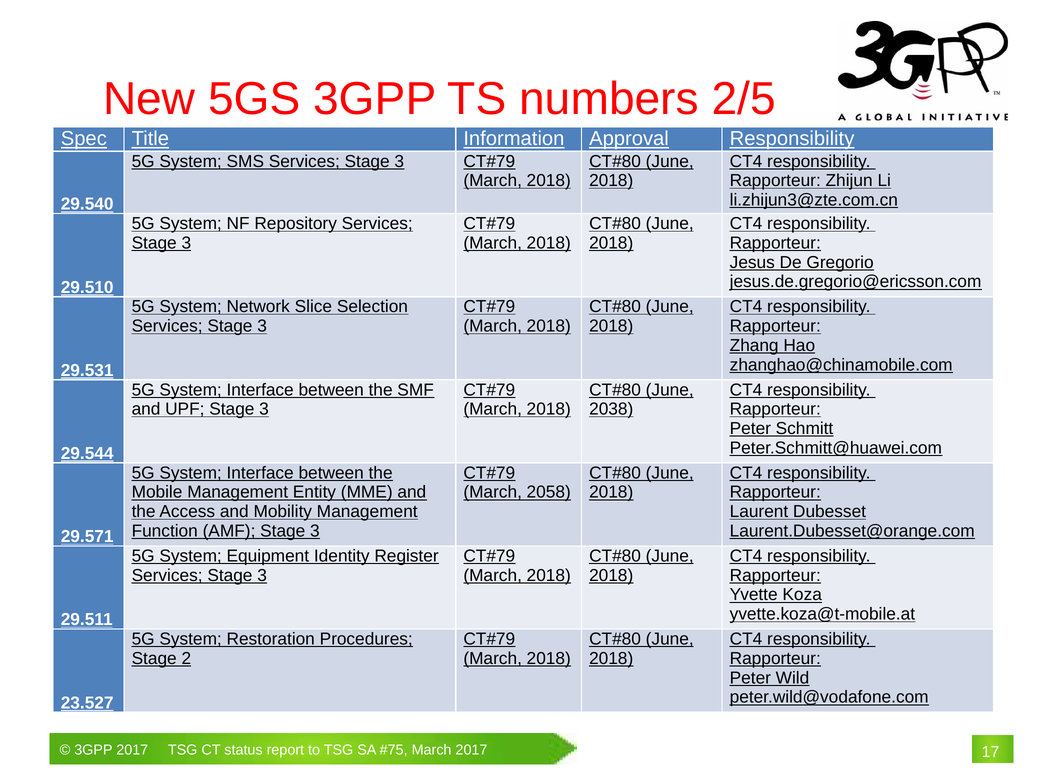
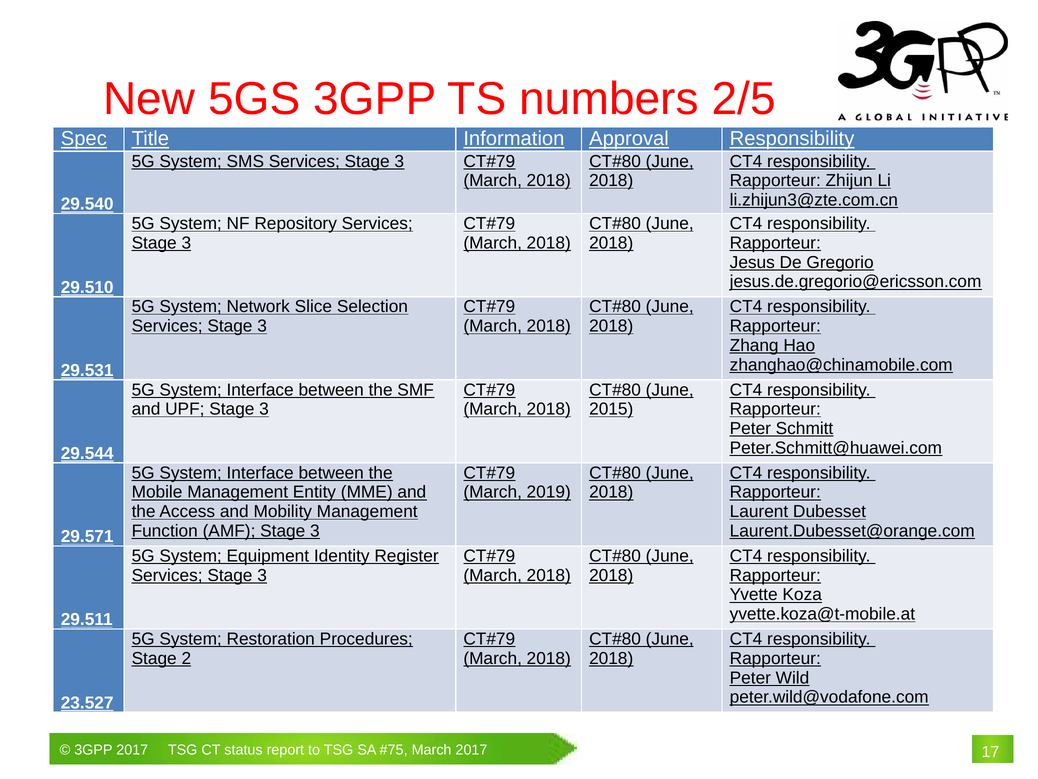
2038: 2038 -> 2015 (611, 409)
2058: 2058 -> 2019 (549, 492)
